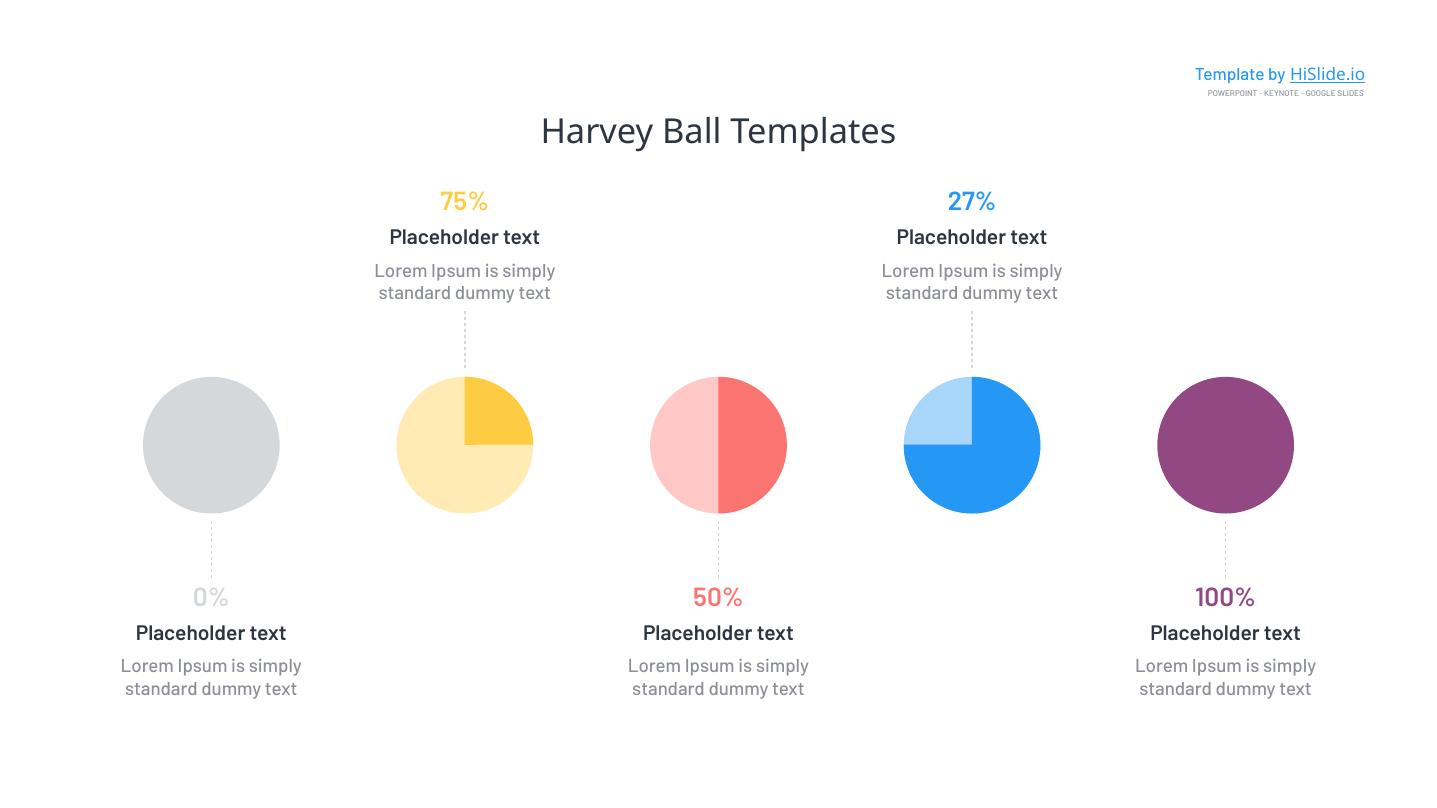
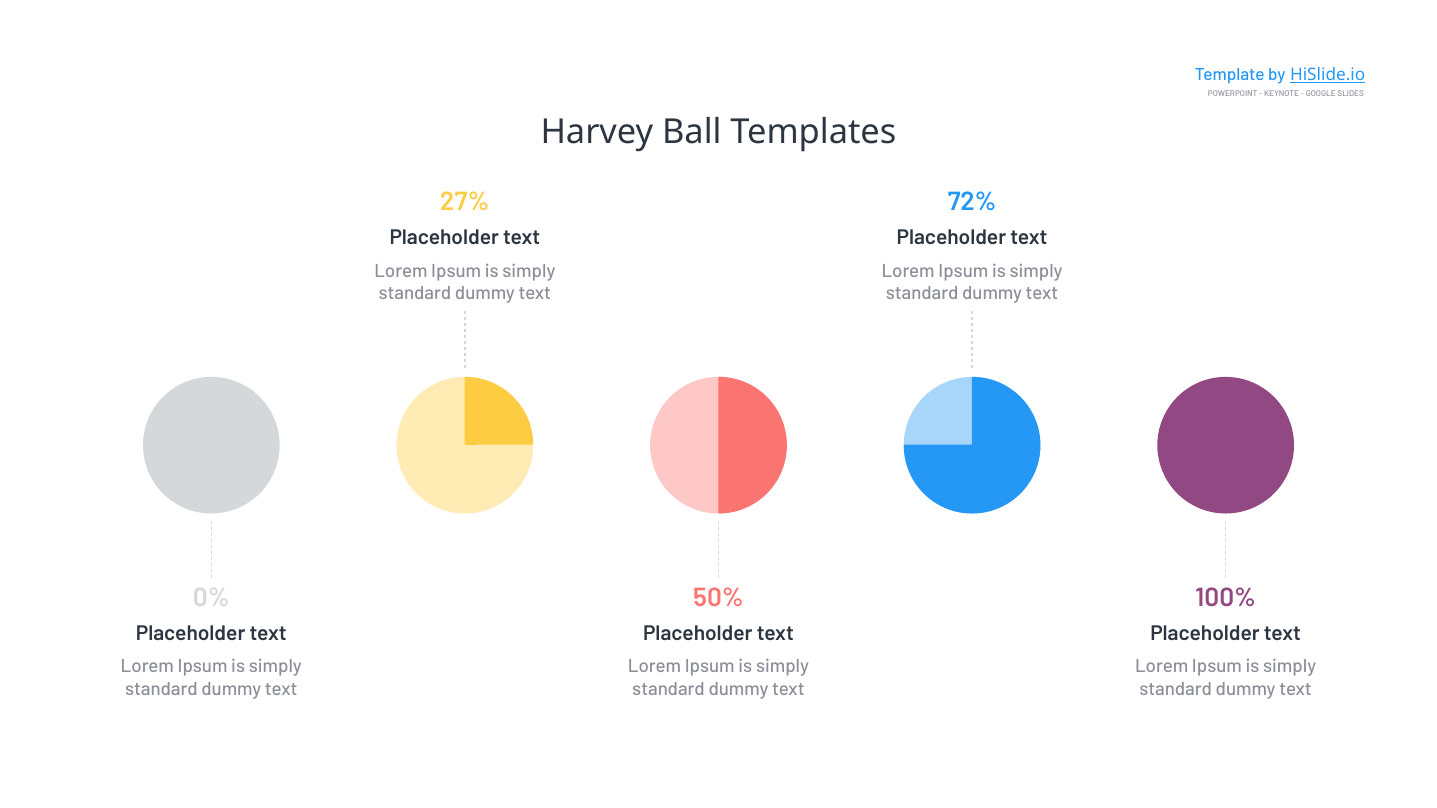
75%: 75% -> 27% (465, 202)
27%: 27% -> 72% (972, 202)
